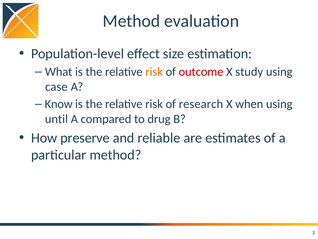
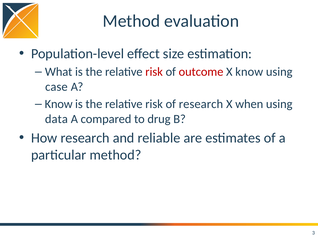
risk colour: orange -> red (154, 72)
X study: study -> know (249, 72)
until: until -> data (56, 119)
How preserve: preserve -> research (85, 138)
